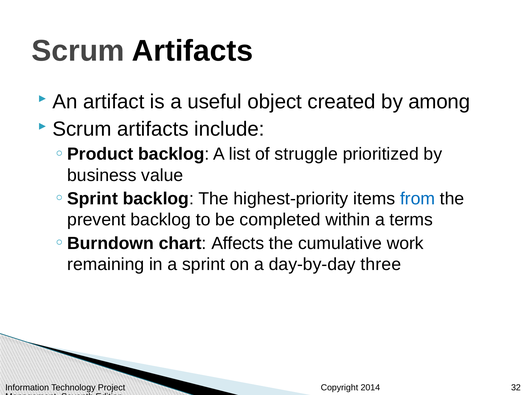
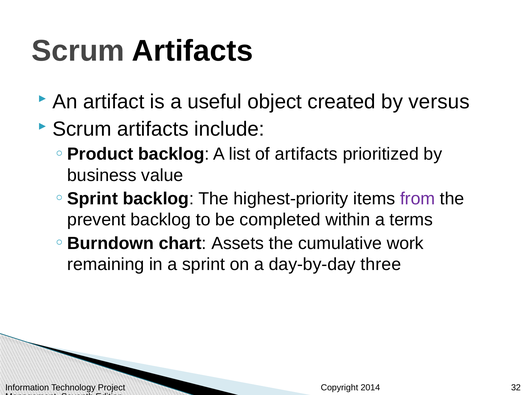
among: among -> versus (439, 102)
of struggle: struggle -> artifacts (306, 154)
from colour: blue -> purple (418, 198)
Affects: Affects -> Assets (238, 243)
